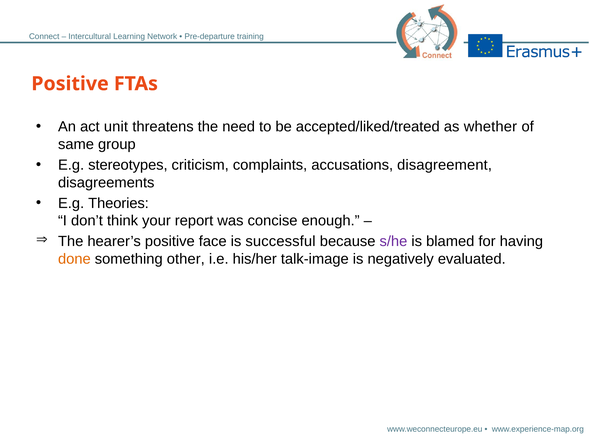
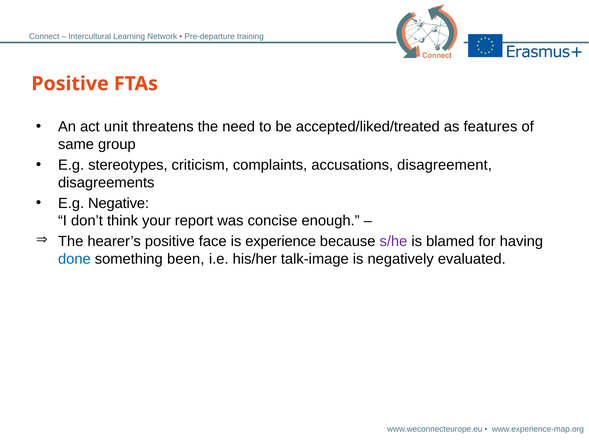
whether: whether -> features (490, 127)
Theories: Theories -> Negative (119, 204)
successful: successful -> experience (281, 242)
done colour: orange -> blue (74, 259)
other: other -> been (186, 259)
